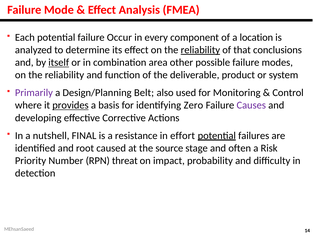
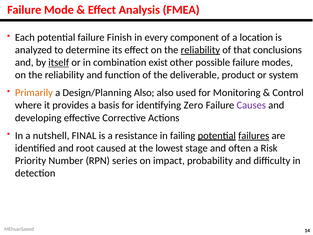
Occur: Occur -> Finish (119, 37)
area: area -> exist (158, 62)
Primarily colour: purple -> orange (34, 93)
Design/Planning Belt: Belt -> Also (144, 93)
provides underline: present -> none (70, 105)
effort: effort -> failing (183, 135)
failures underline: none -> present (254, 135)
source: source -> lowest (169, 148)
threat: threat -> series (125, 160)
